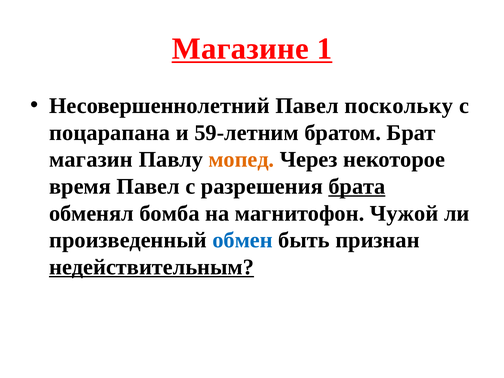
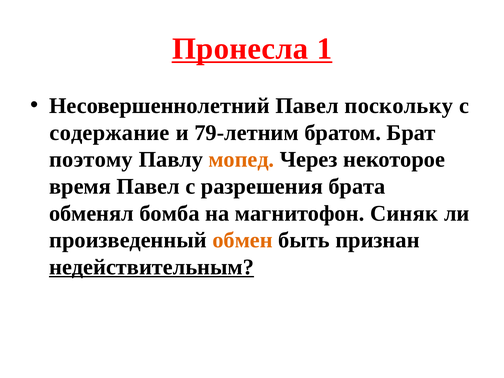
Магазине: Магазине -> Пронесла (240, 49)
поцарапана: поцарапана -> содержание (110, 133)
59-летним: 59-летним -> 79-летним (247, 133)
магазин: магазин -> поэтому (91, 160)
брата underline: present -> none (357, 186)
Чужой: Чужой -> Синяк (404, 213)
обмен colour: blue -> orange (243, 240)
